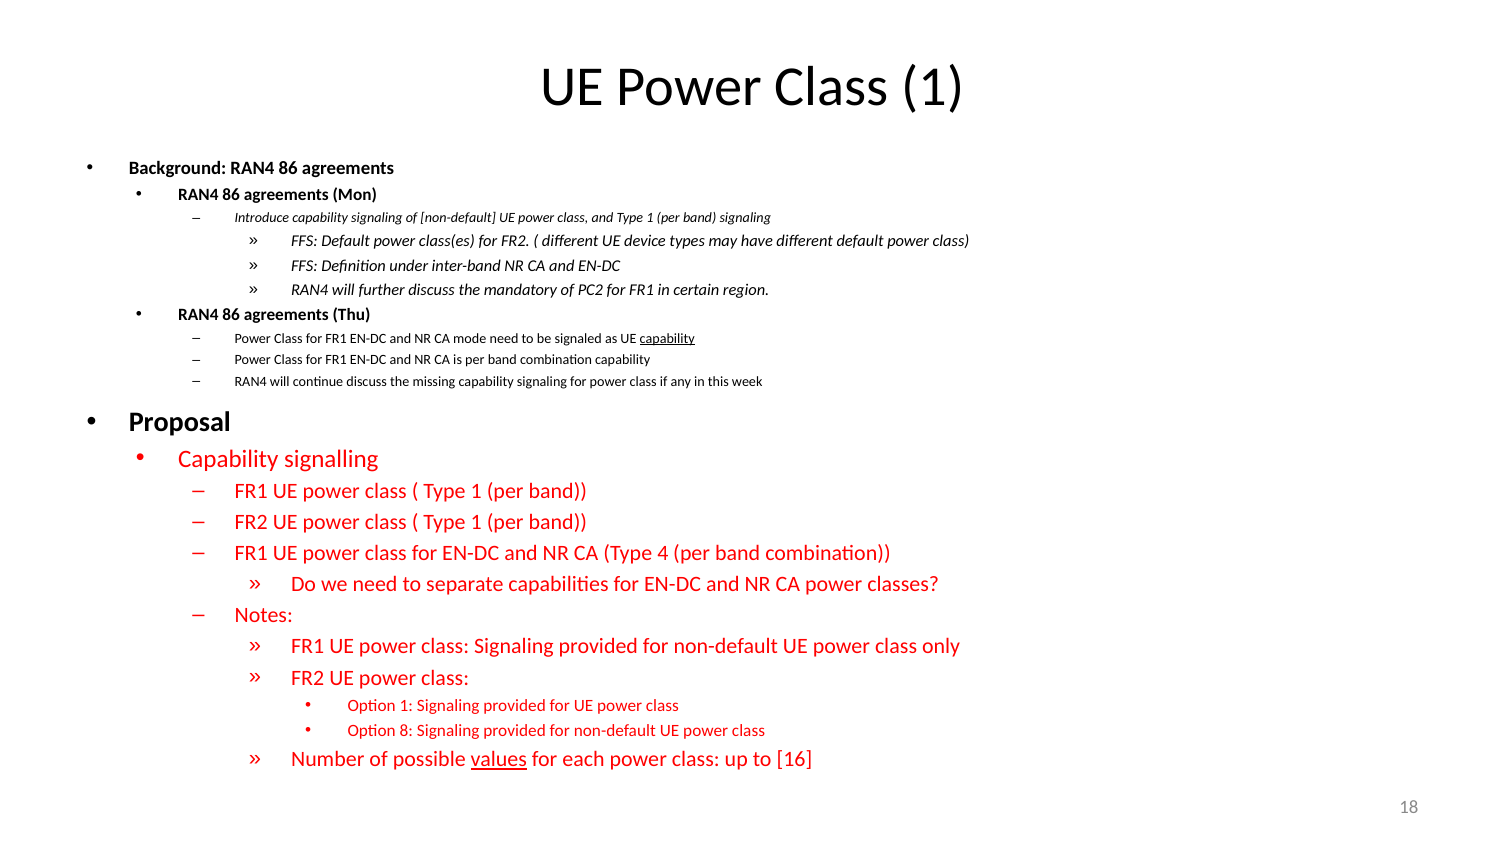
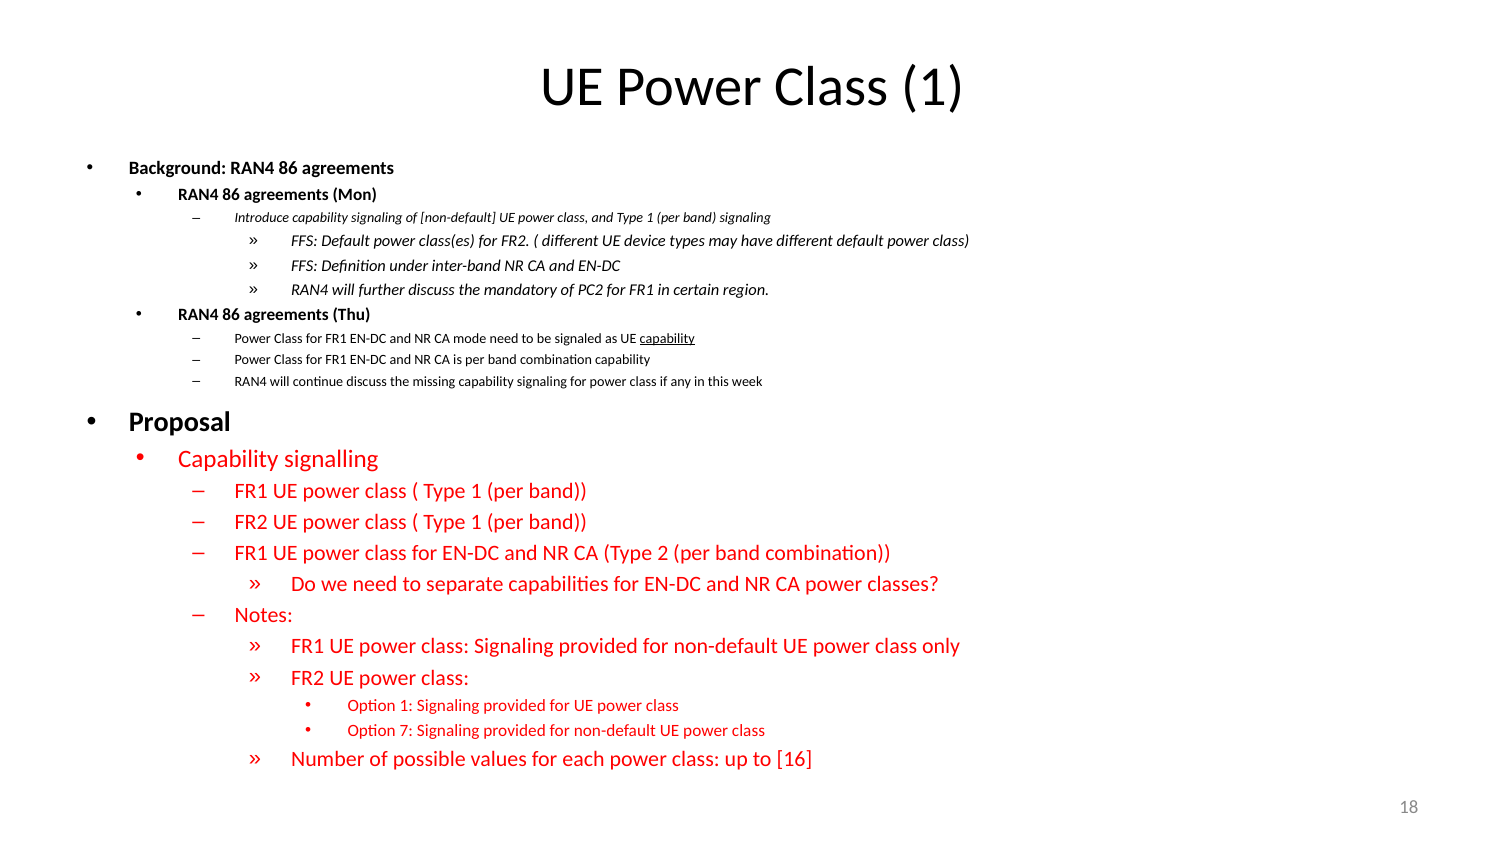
4: 4 -> 2 (663, 554)
8: 8 -> 7 (406, 732)
values underline: present -> none (499, 760)
